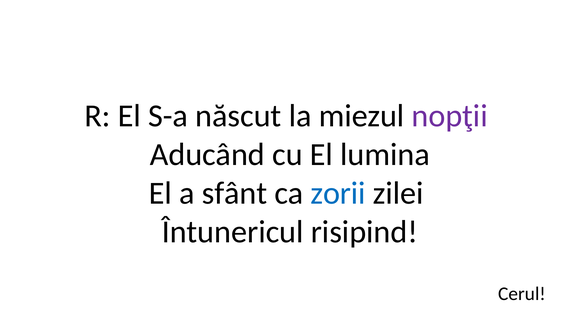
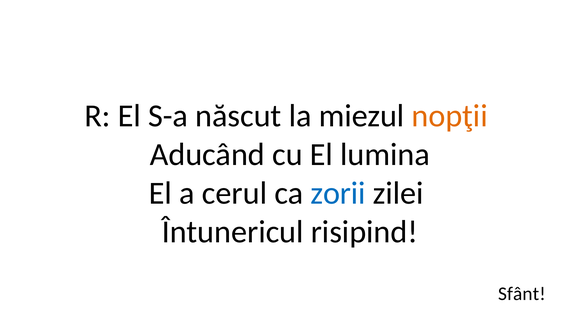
nopţii colour: purple -> orange (450, 116)
sfânt: sfânt -> cerul (235, 193)
Cerul: Cerul -> Sfânt (522, 294)
